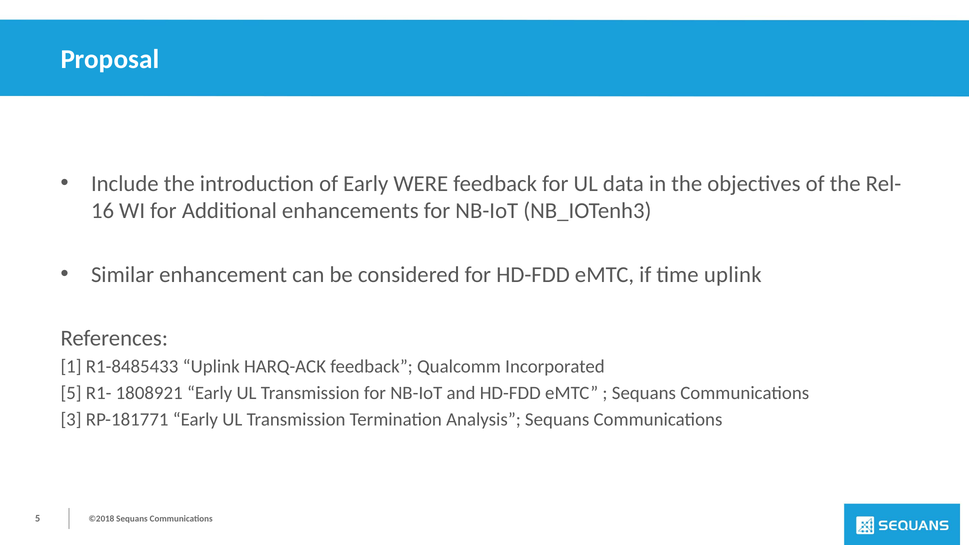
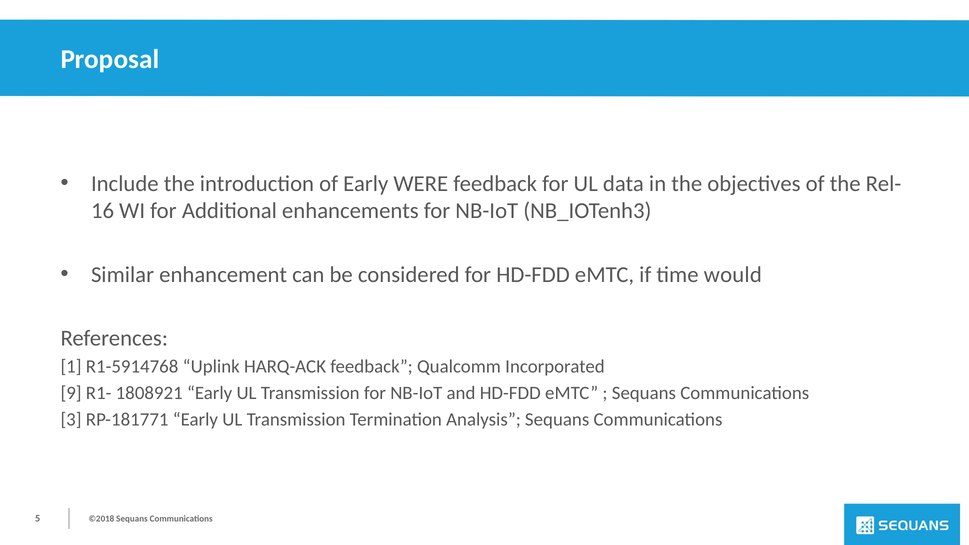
time uplink: uplink -> would (733, 275)
R1-8485433: R1-8485433 -> R1-5914768 (132, 367)
5: 5 -> 9 (71, 393)
